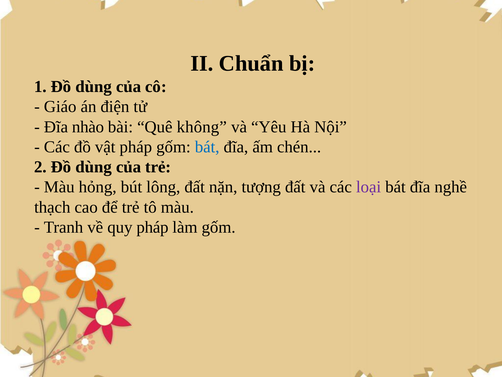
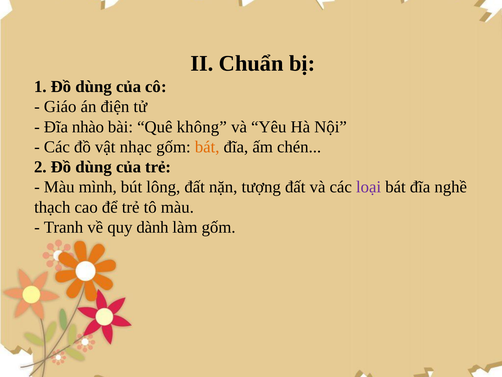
vật pháp: pháp -> nhạc (136, 147)
bát colour: blue -> orange (207, 147)
hỏng: hỏng -> mình (98, 187)
quy pháp: pháp -> dành (153, 227)
